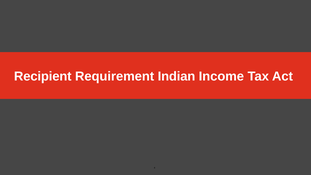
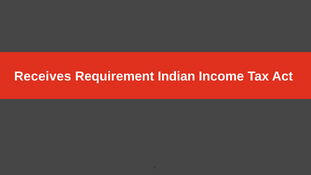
Recipient: Recipient -> Receives (43, 76)
